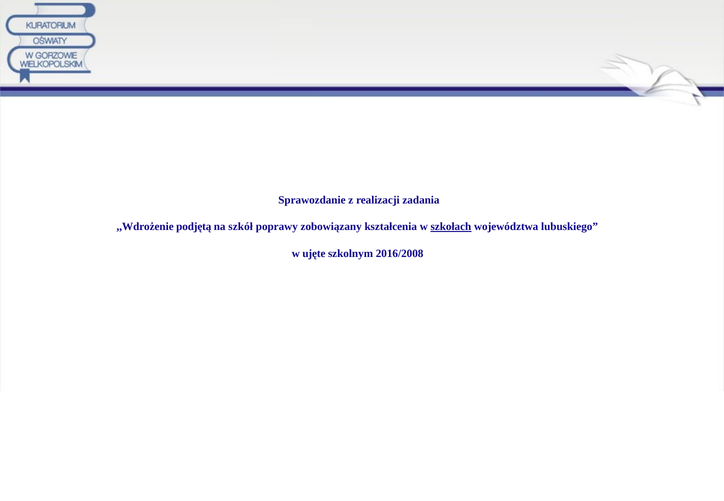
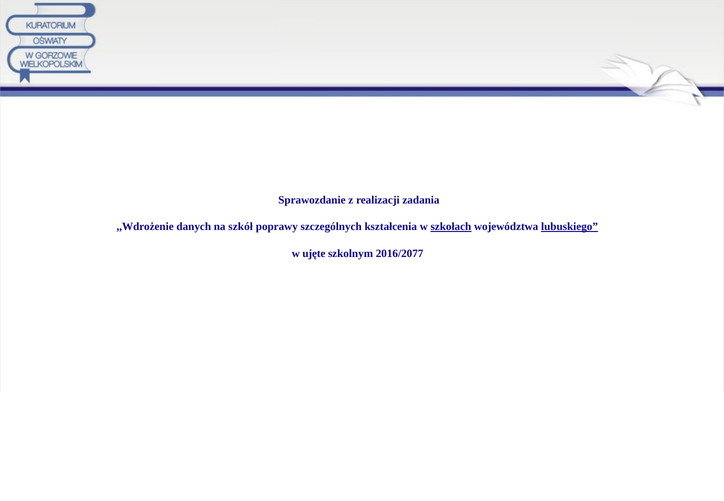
podjętą: podjętą -> danych (194, 227)
zobowiązany: zobowiązany -> szczególnych (331, 227)
lubuskiego underline: none -> present (570, 227)
2016/2008: 2016/2008 -> 2016/2077 (400, 254)
